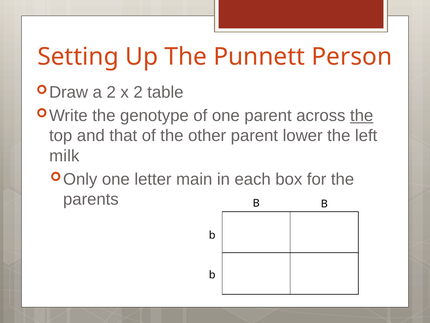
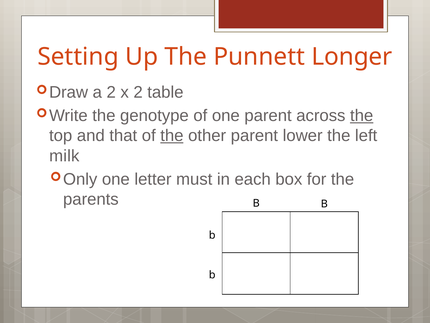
Person: Person -> Longer (352, 57)
the underline: none -> present (172, 136)
main: main -> must (194, 179)
